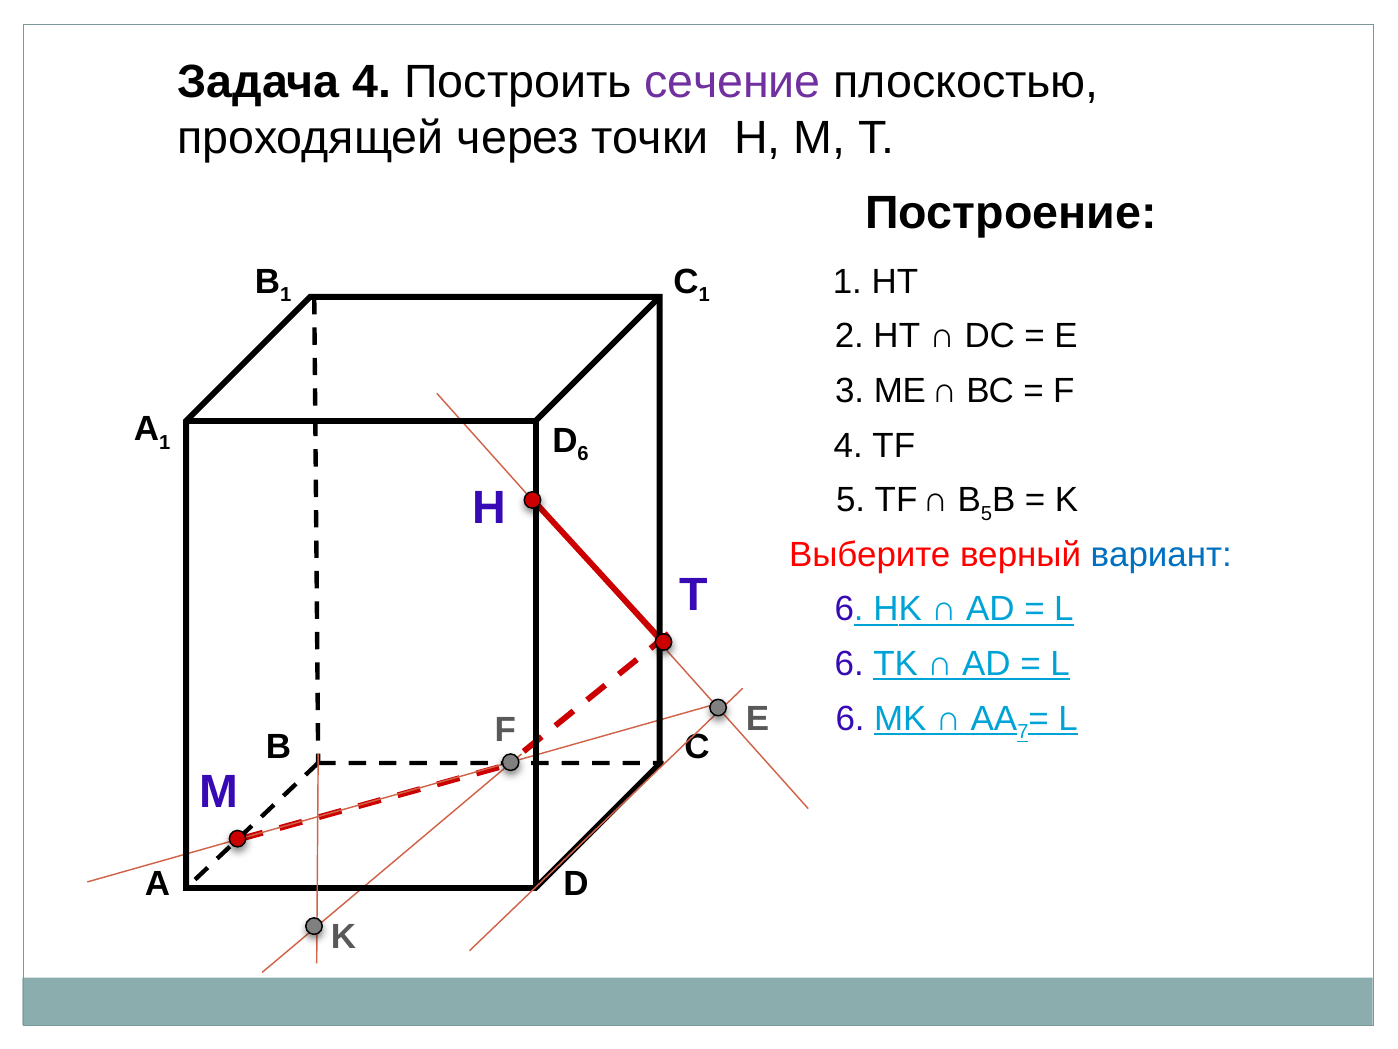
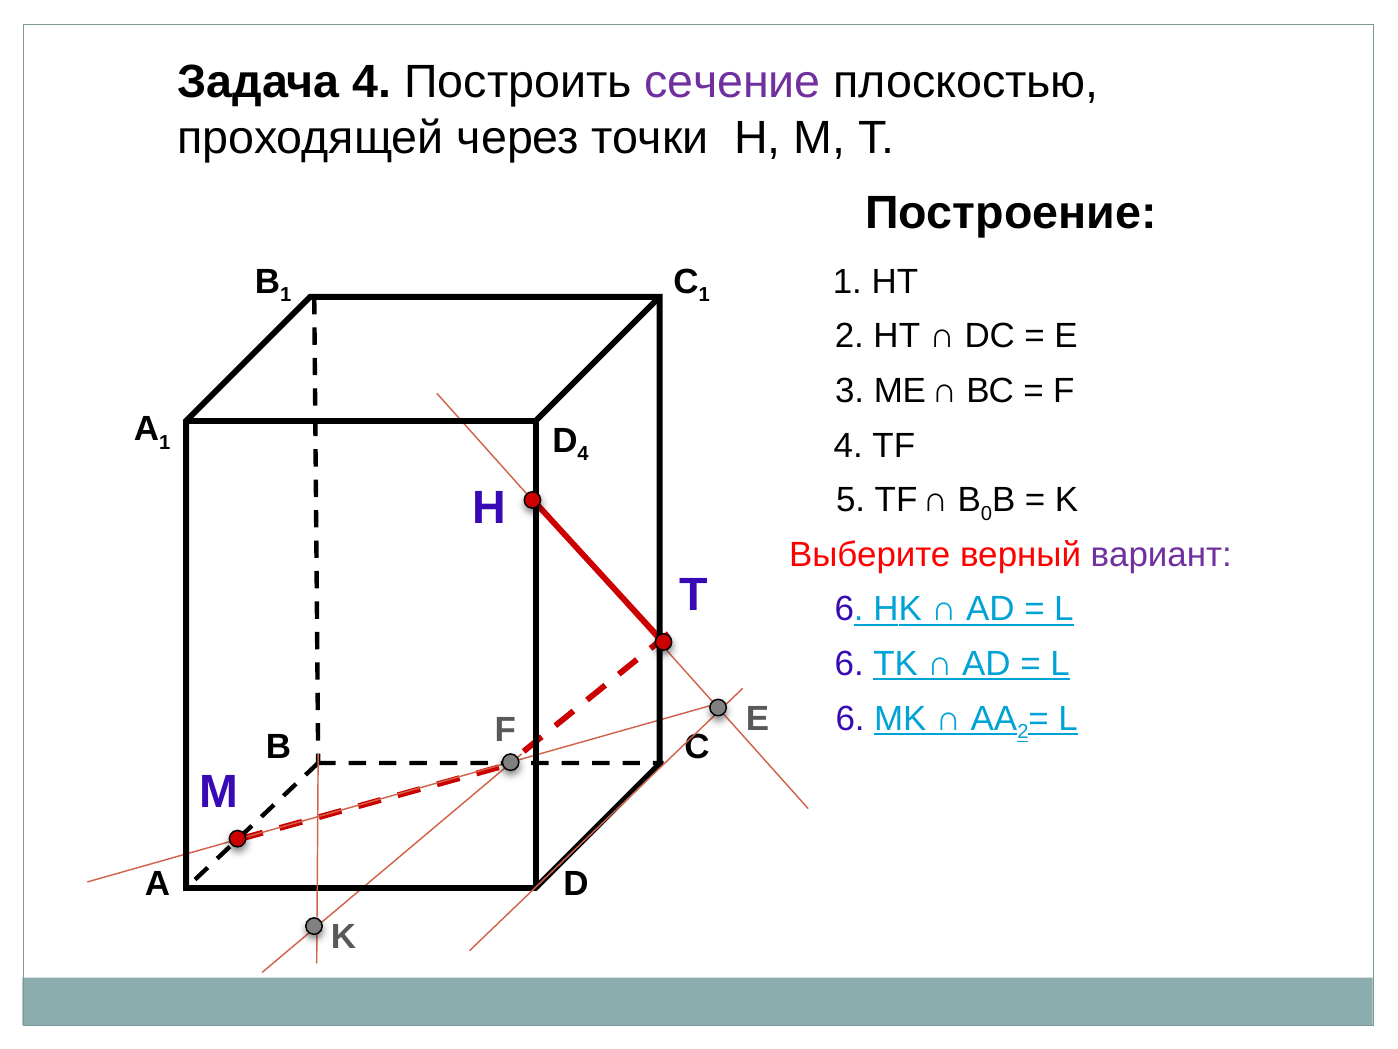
D 6: 6 -> 4 (583, 454)
В 5: 5 -> 0 (987, 513)
вариант colour: blue -> purple (1161, 554)
7: 7 -> 2 (1023, 732)
